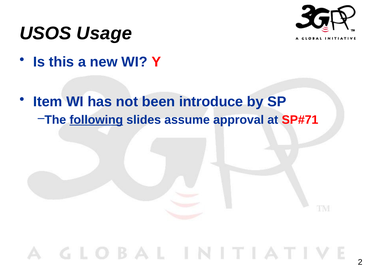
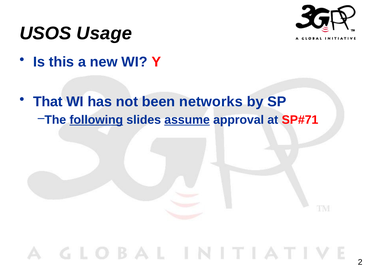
Item: Item -> That (48, 102)
introduce: introduce -> networks (211, 102)
assume underline: none -> present (187, 120)
